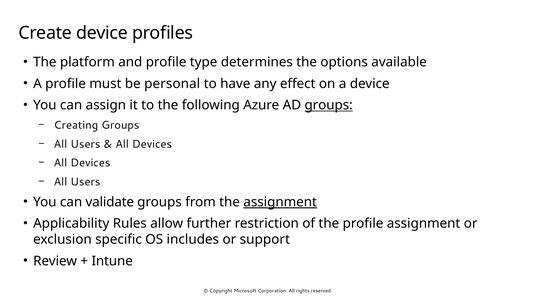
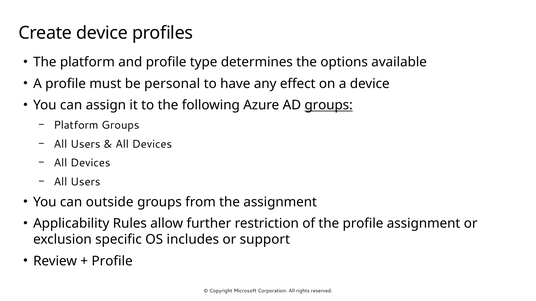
Creating: Creating -> Platform (76, 125)
validate: validate -> outside (110, 202)
assignment underline: present -> none (280, 202)
Intune: Intune -> Profile (112, 262)
